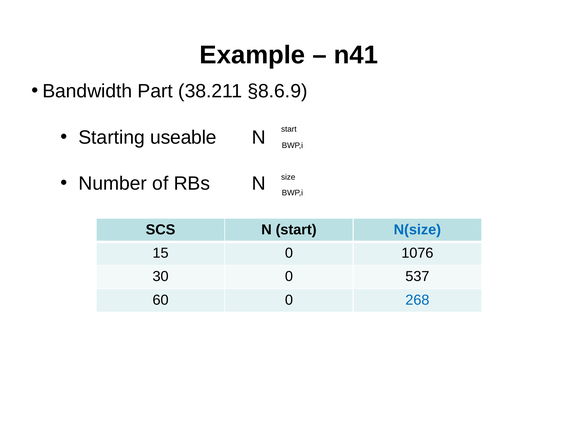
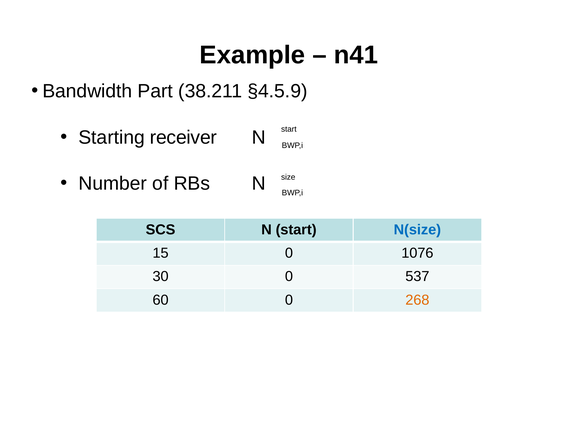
§8.6.9: §8.6.9 -> §4.5.9 (277, 91)
useable: useable -> receiver (183, 138)
268 colour: blue -> orange (417, 300)
